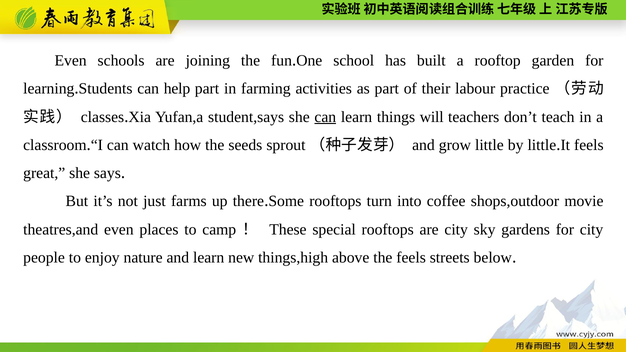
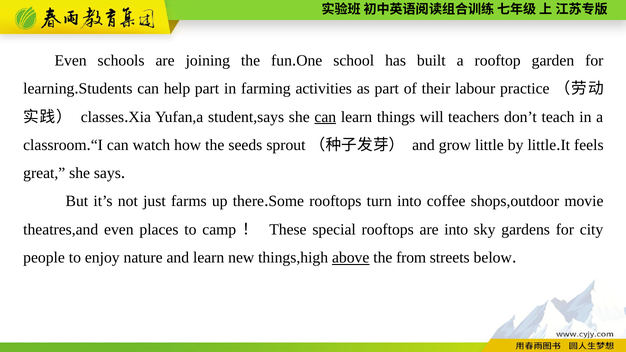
are city: city -> into (456, 230)
above underline: none -> present (351, 258)
the feels: feels -> from (411, 258)
